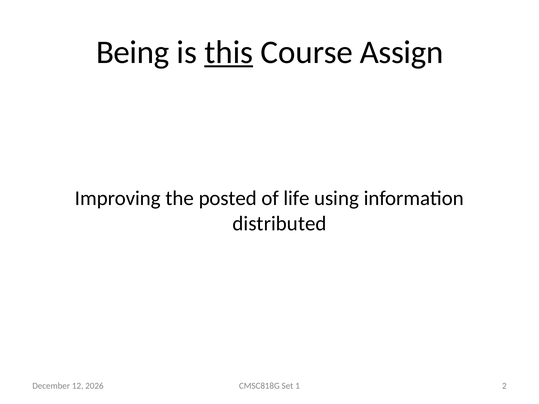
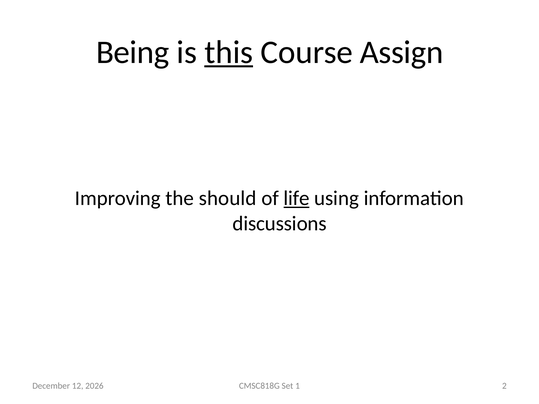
posted: posted -> should (228, 198)
life underline: none -> present (297, 198)
distributed: distributed -> discussions (280, 224)
